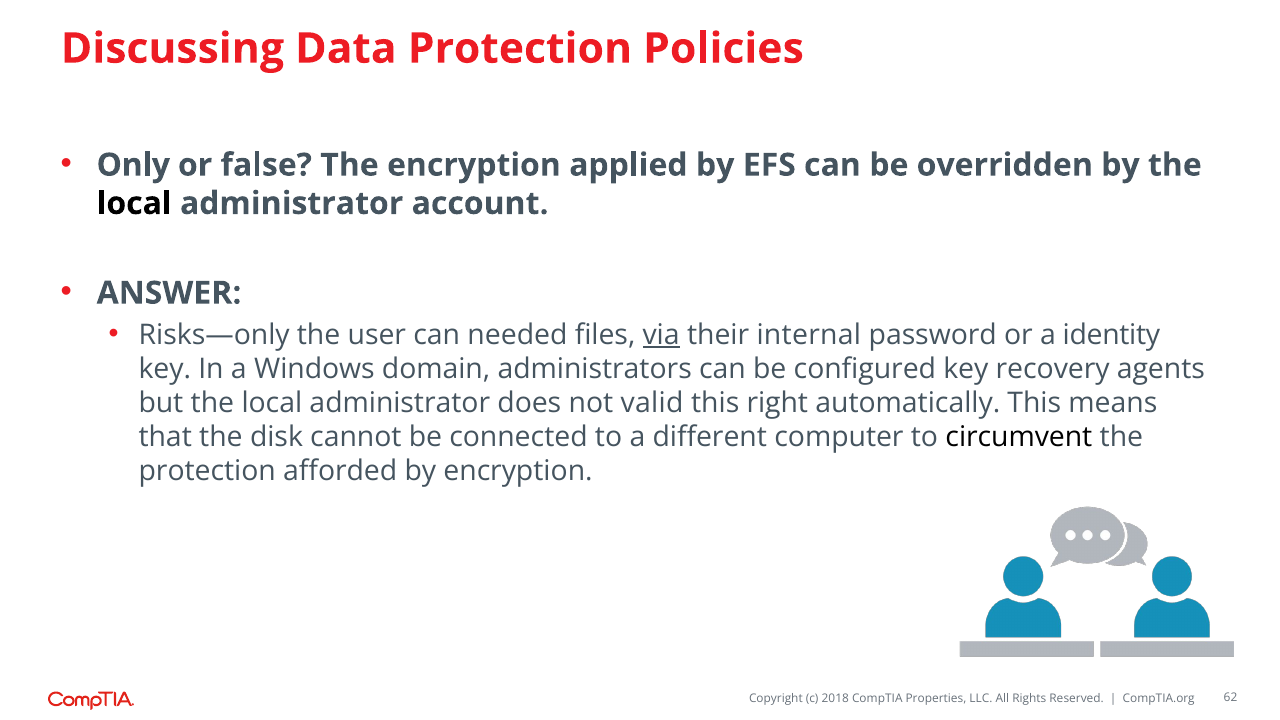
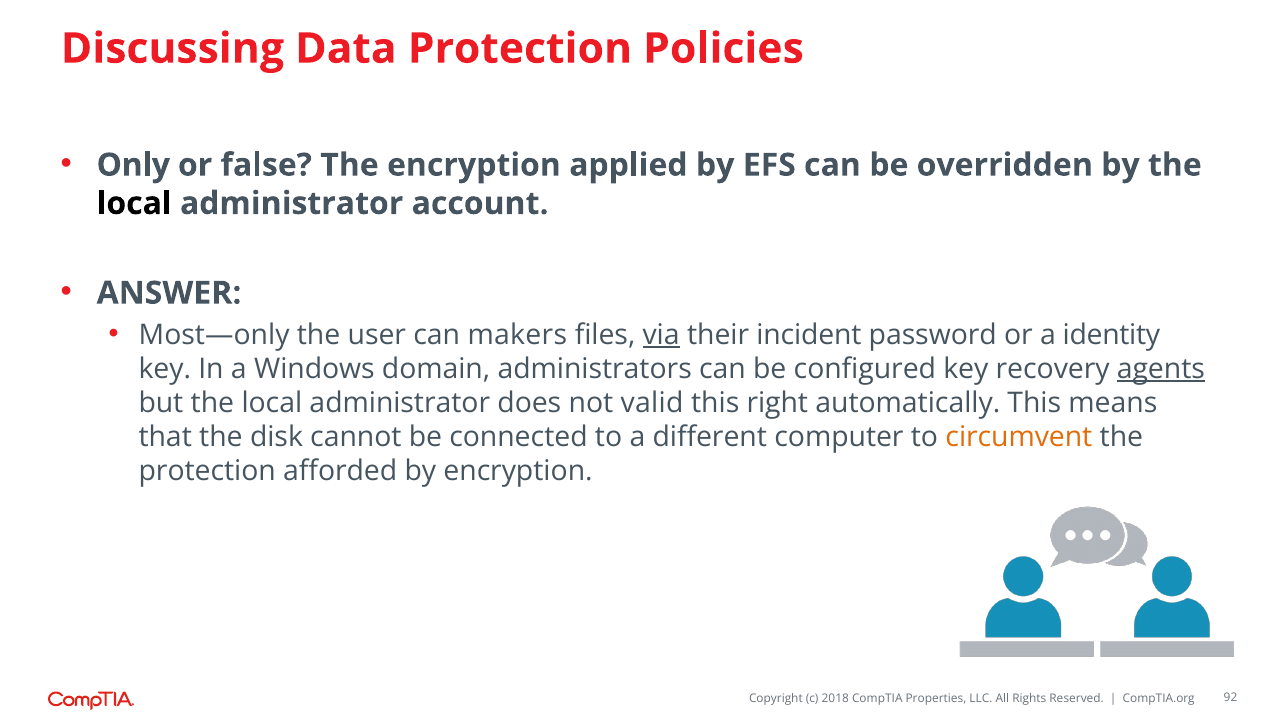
Risks—only: Risks—only -> Most—only (214, 335)
needed: needed -> makers (517, 335)
internal: internal -> incident (809, 335)
agents underline: none -> present (1161, 369)
circumvent colour: black -> orange (1019, 437)
62: 62 -> 92 (1231, 697)
